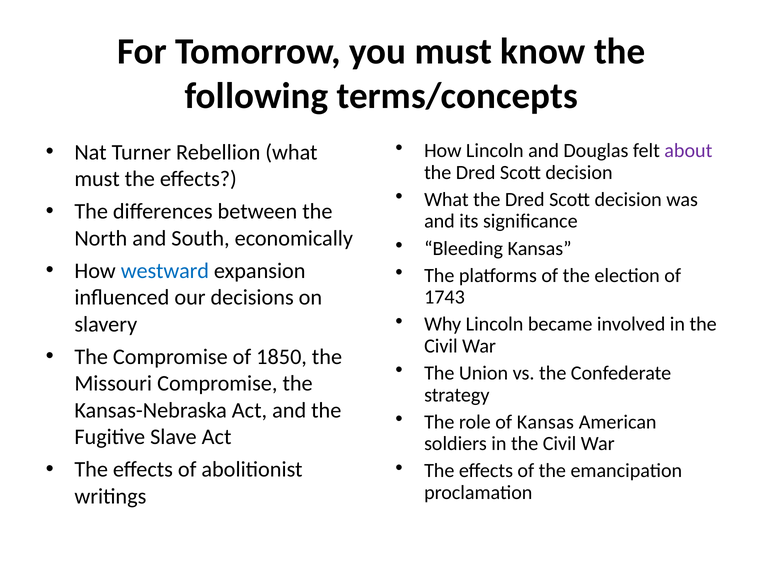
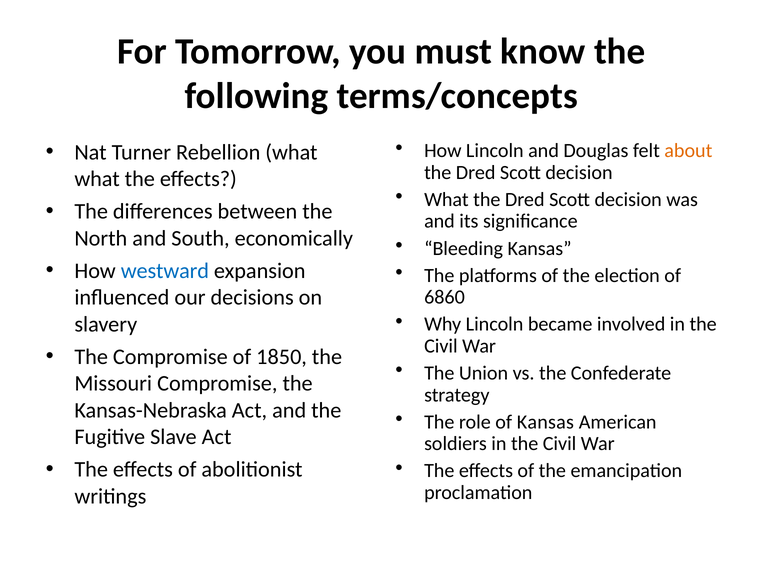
about colour: purple -> orange (688, 151)
must: must -> what (97, 179)
1743: 1743 -> 6860 (444, 297)
